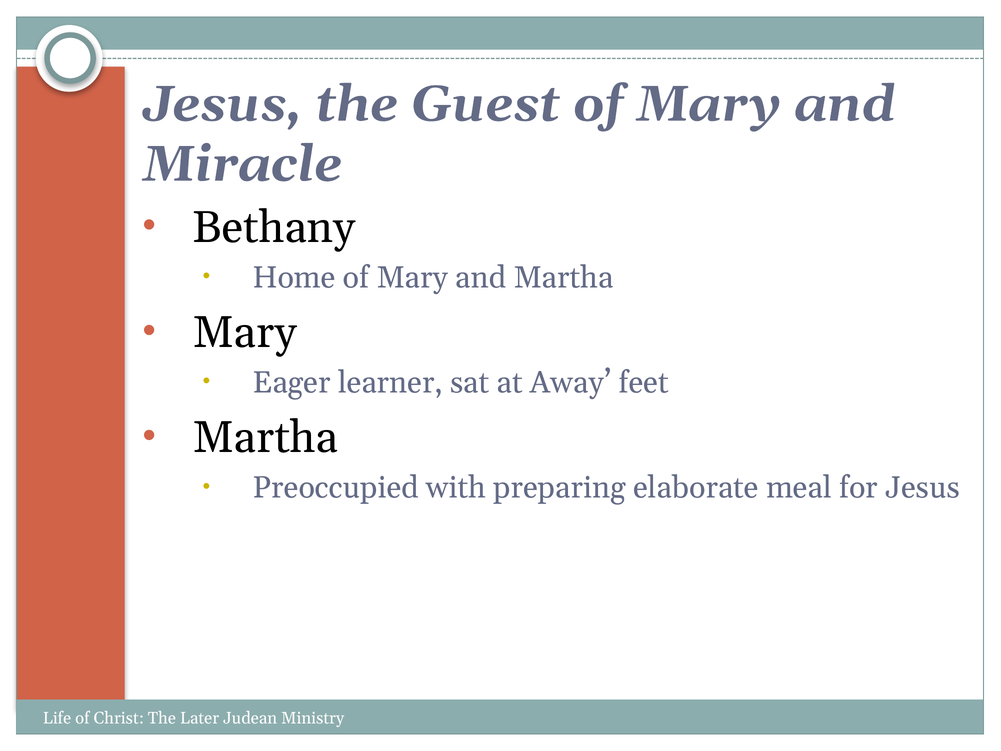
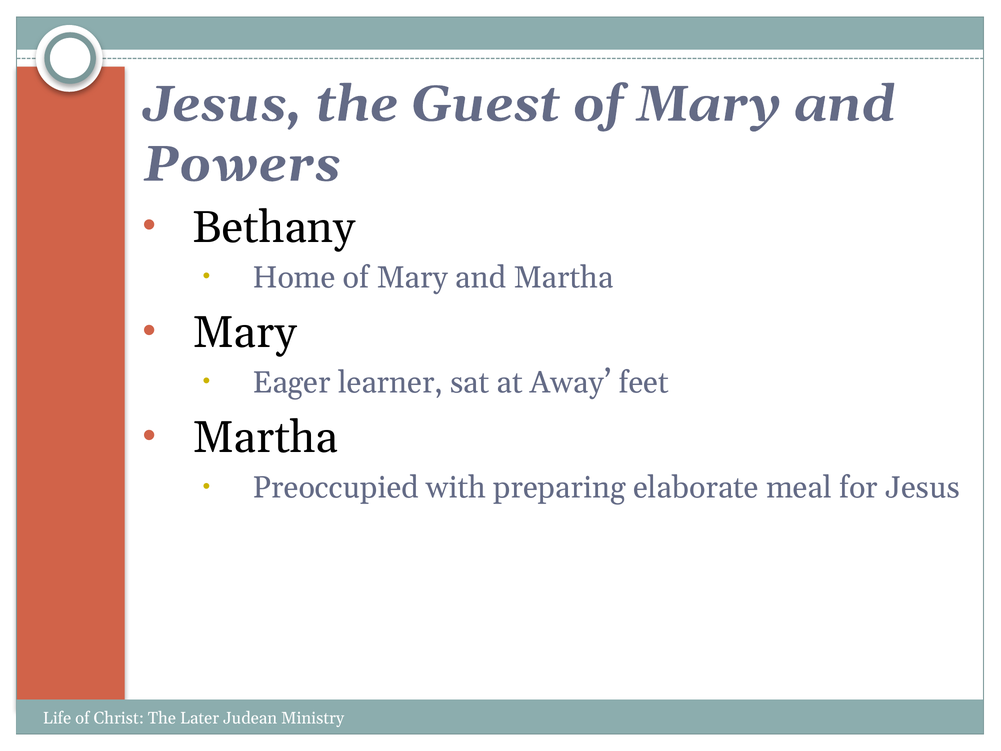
Miracle: Miracle -> Powers (242, 164)
